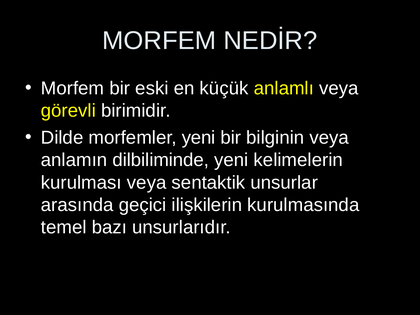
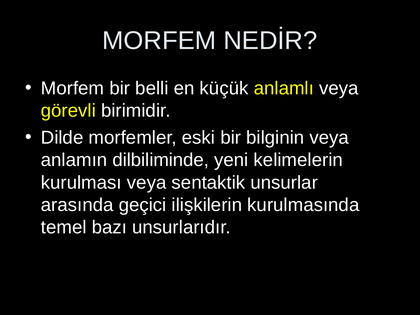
eski: eski -> belli (152, 88)
morfemler yeni: yeni -> eski (199, 138)
